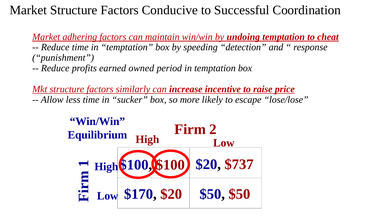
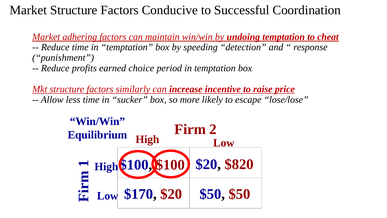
owned: owned -> choice (141, 68)
$737: $737 -> $820 (239, 164)
